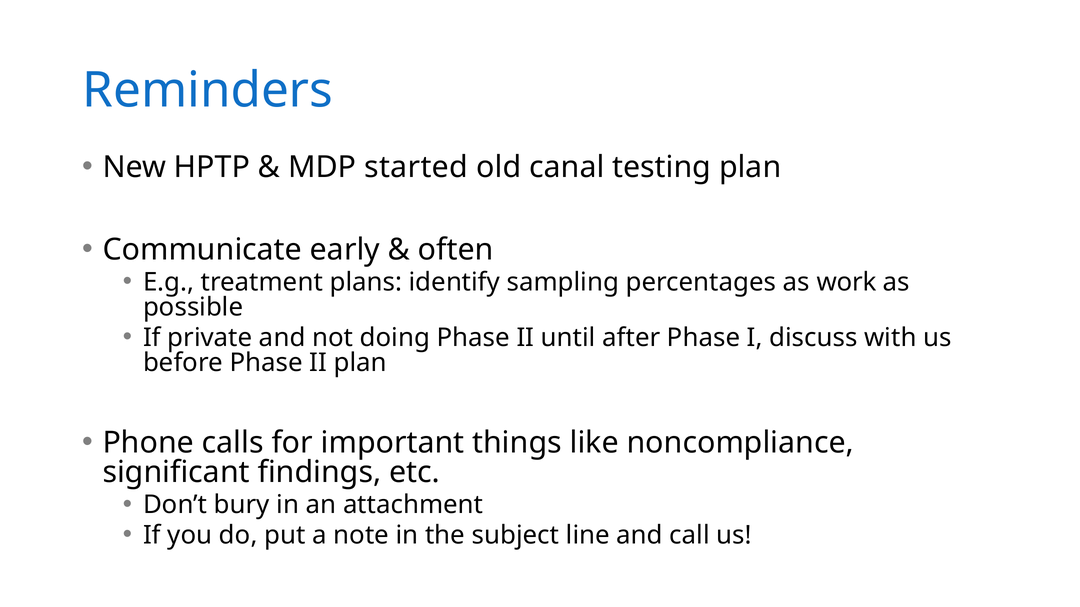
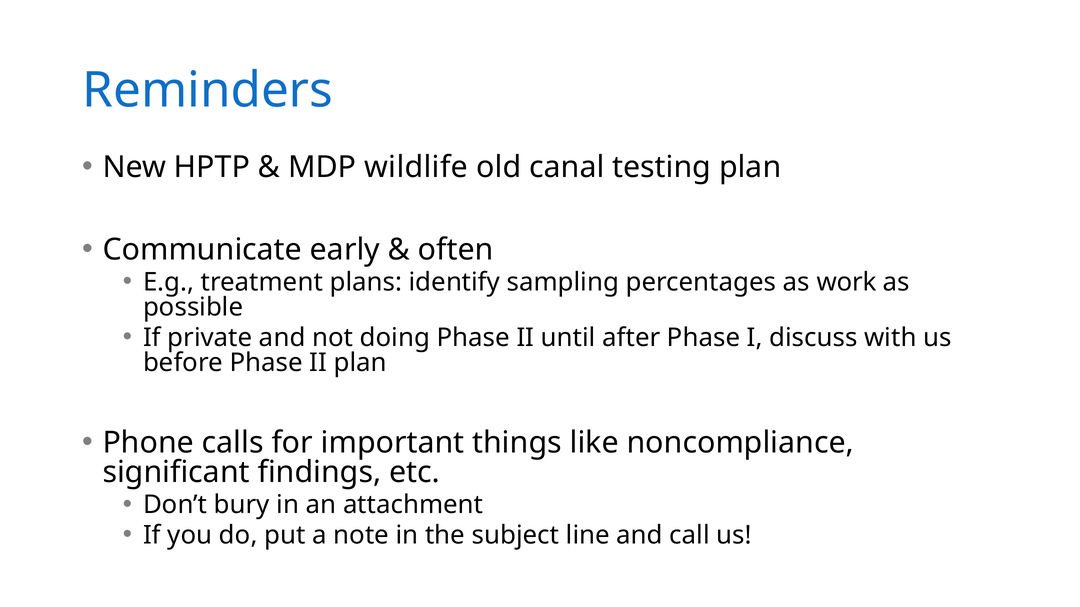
started: started -> wildlife (416, 167)
